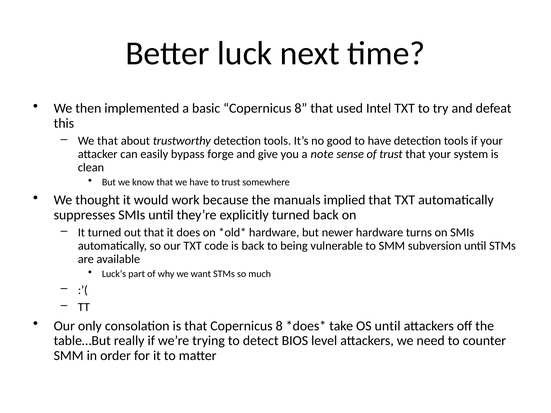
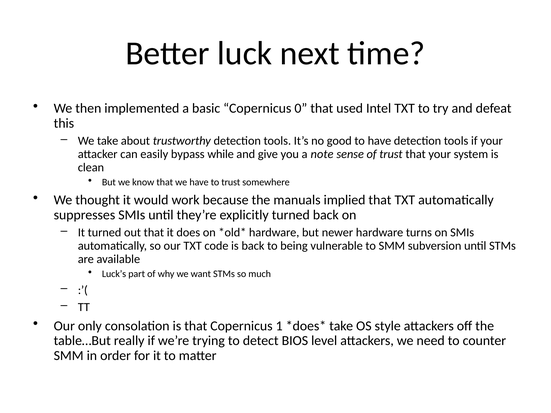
basic Copernicus 8: 8 -> 0 (301, 108)
We that: that -> take (108, 141)
forge: forge -> while (221, 154)
that Copernicus 8: 8 -> 1 (279, 326)
OS until: until -> style (388, 326)
